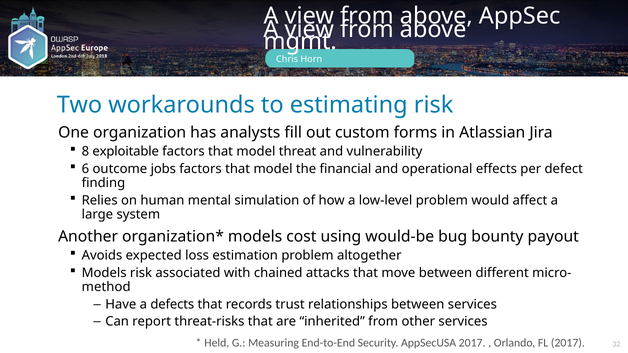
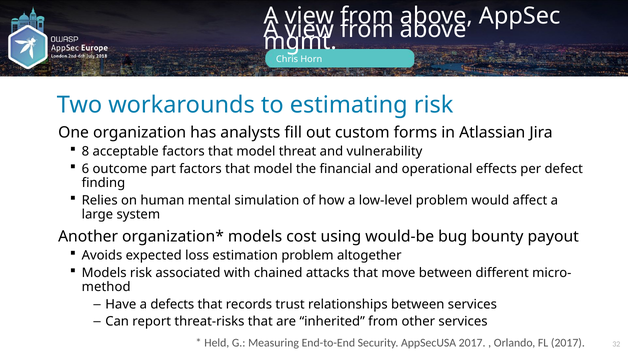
exploitable: exploitable -> acceptable (126, 152)
jobs: jobs -> part (163, 169)
